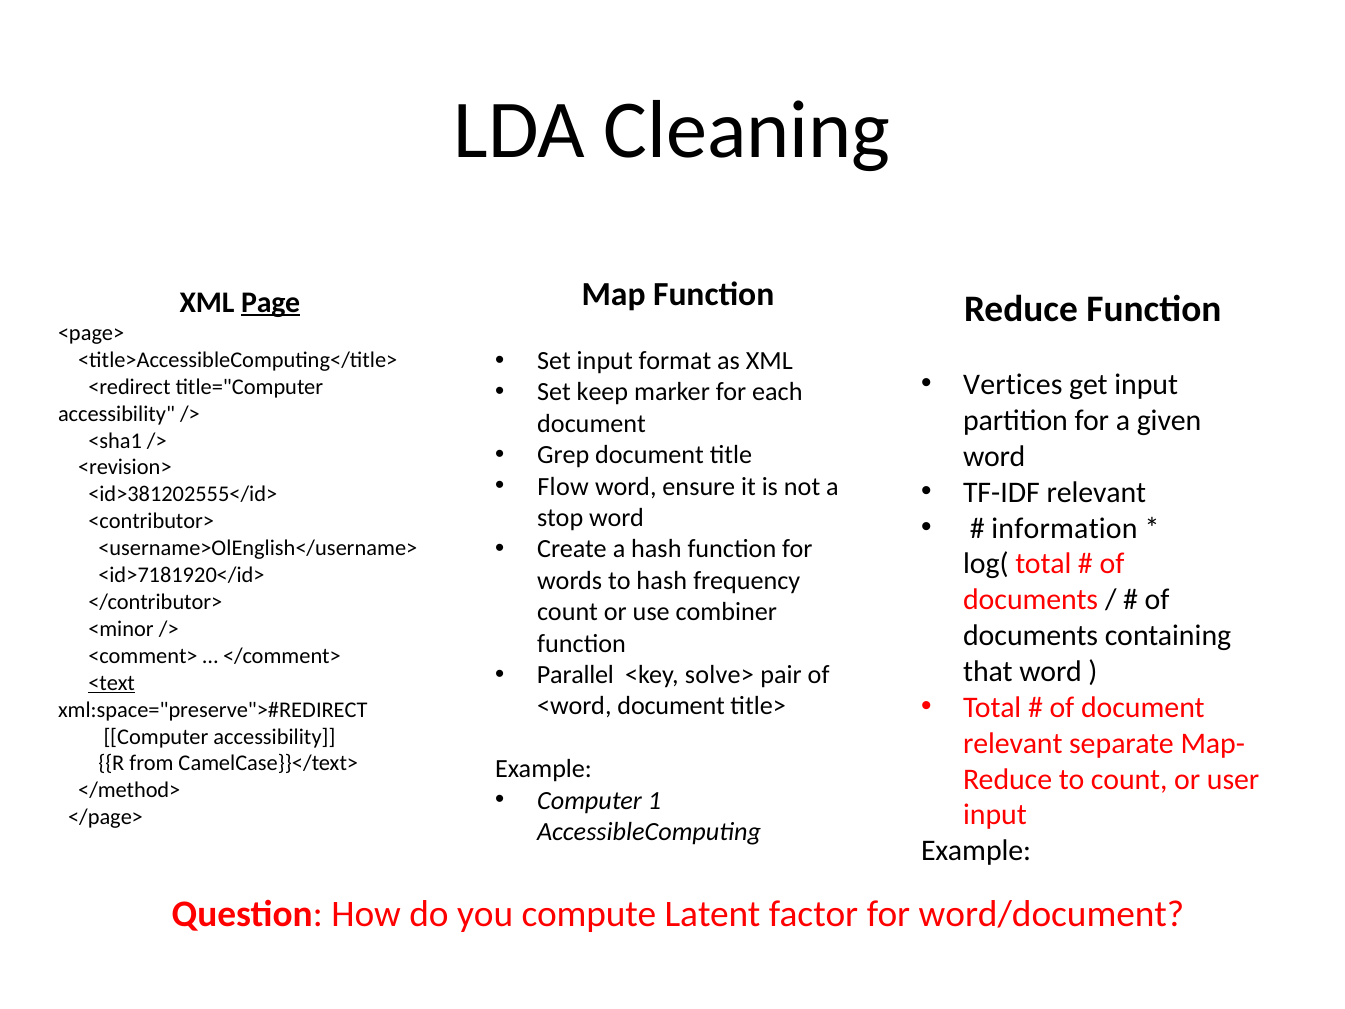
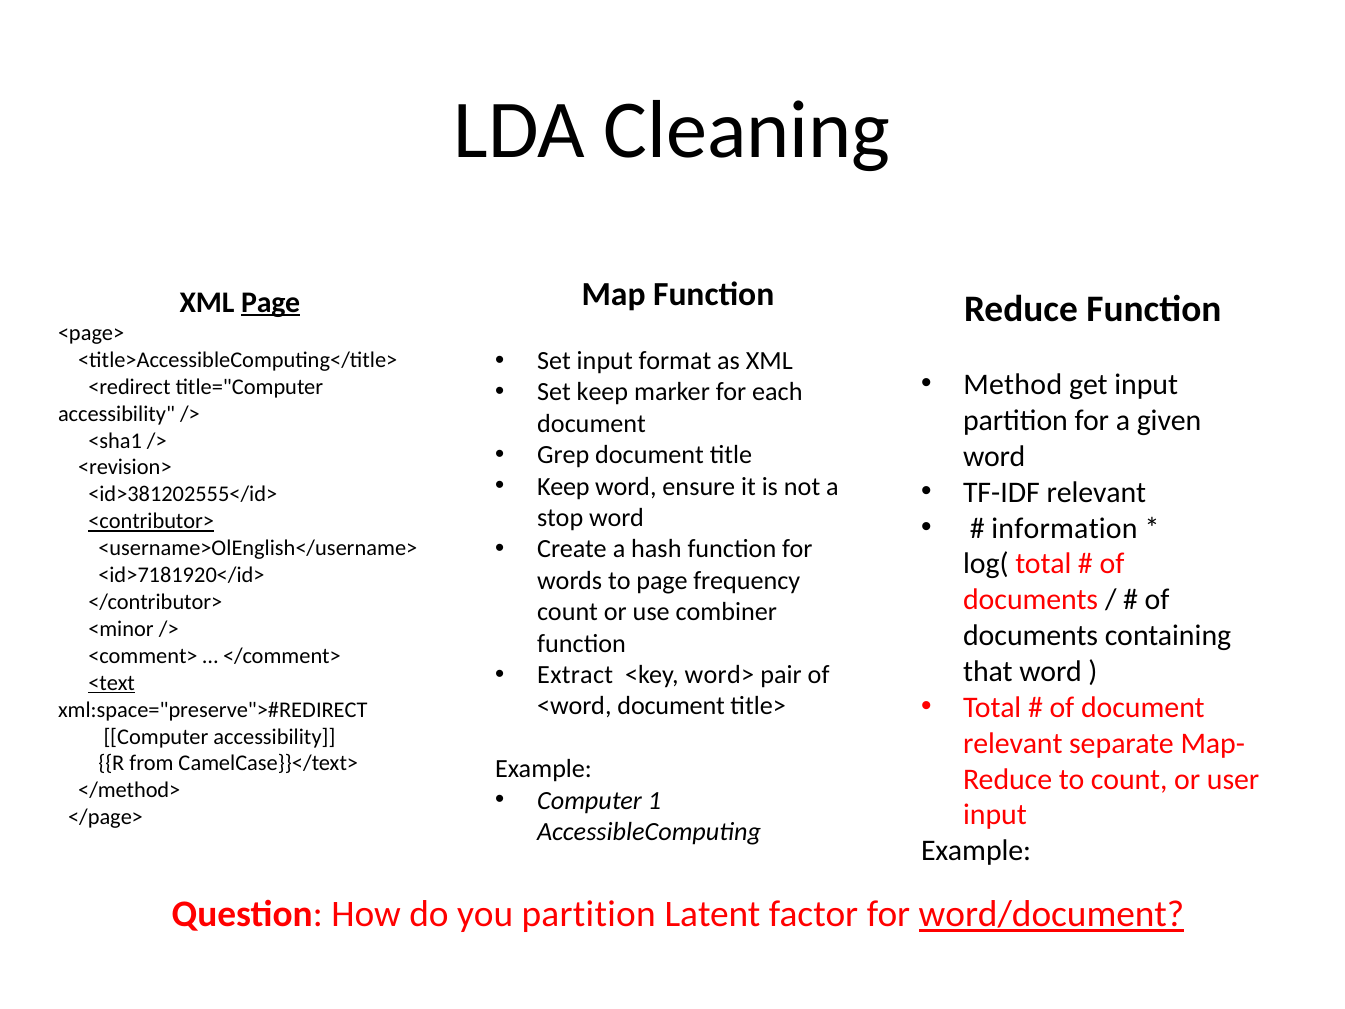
Vertices: Vertices -> Method (1013, 385)
Flow: Flow -> Keep (563, 486)
<contributor> underline: none -> present (151, 521)
to hash: hash -> page (662, 581)
Parallel: Parallel -> Extract (575, 675)
solve>: solve> -> word> (719, 675)
you compute: compute -> partition (589, 914)
word/document underline: none -> present (1051, 914)
